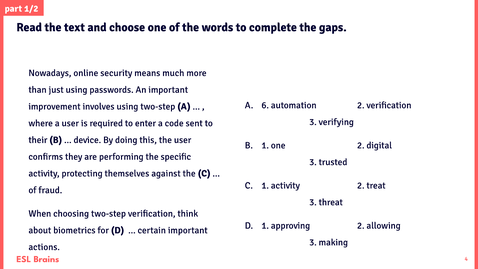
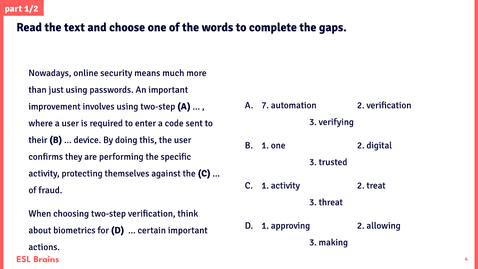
6: 6 -> 7 (265, 105)
